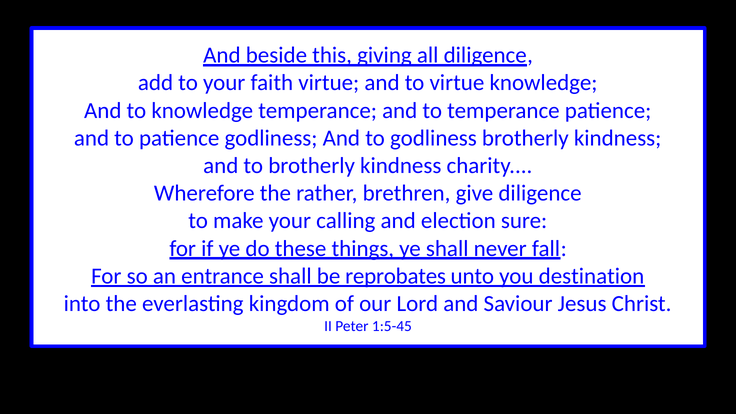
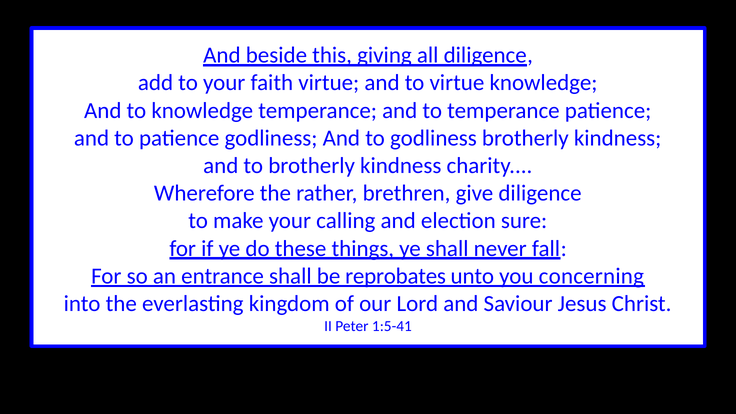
destination: destination -> concerning (591, 276)
1:5-45: 1:5-45 -> 1:5-41 (392, 326)
